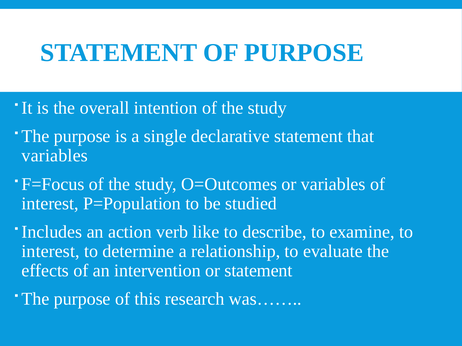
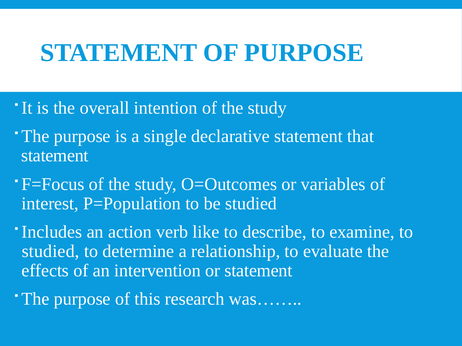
variables: variables -> statement (55, 156)
interest: interest -> studied (51, 252)
